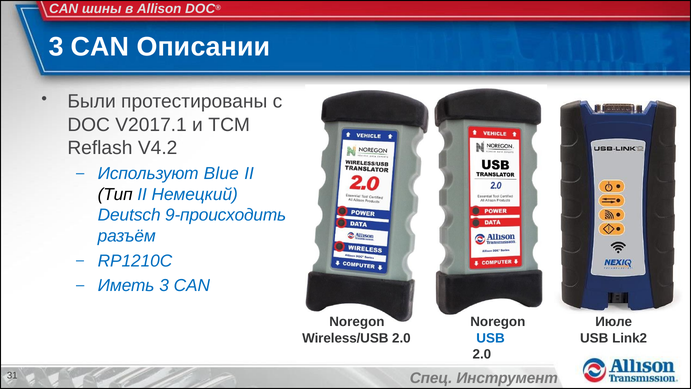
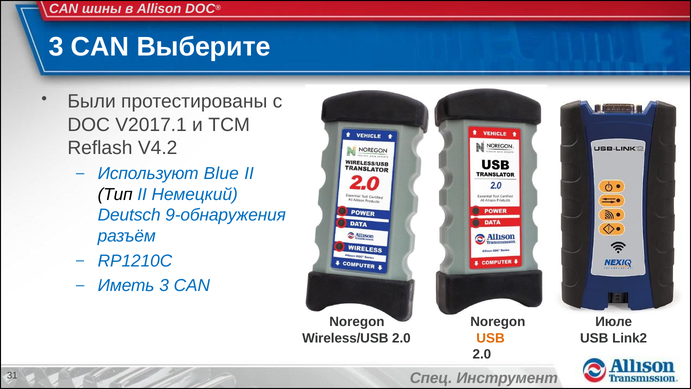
Описании: Описании -> Выберите (204, 47)
9-происходить: 9-происходить -> 9-обнаружения (226, 215)
USB colour: blue -> orange (490, 338)
